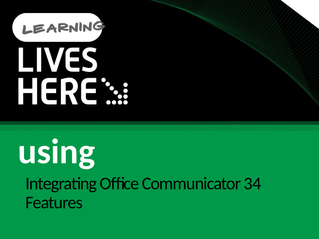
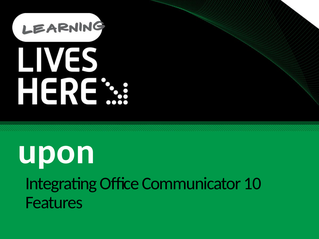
using: using -> upon (56, 152)
34: 34 -> 10 (252, 184)
